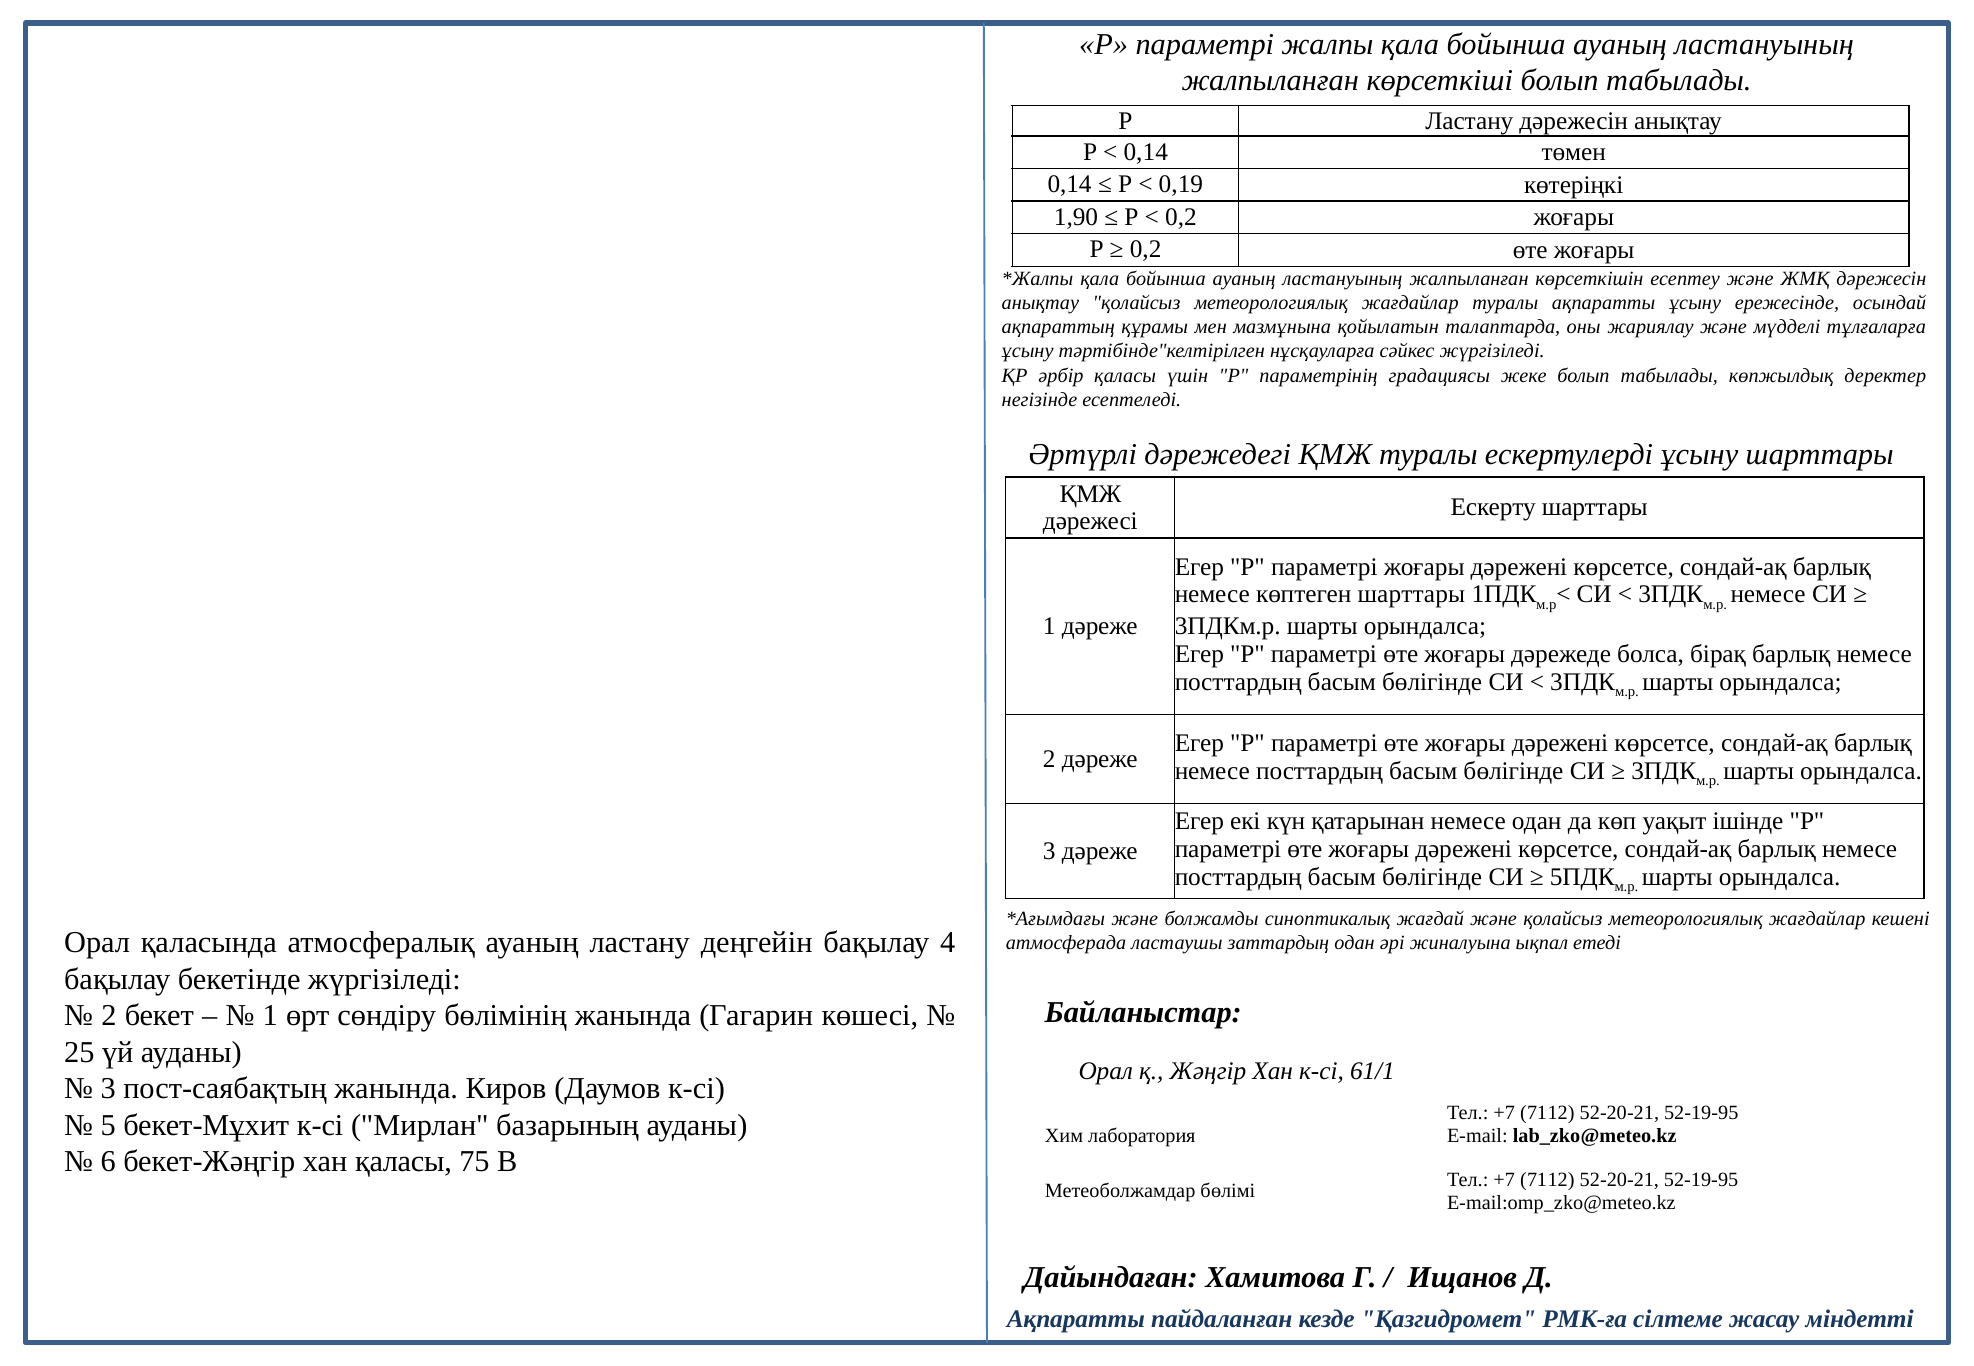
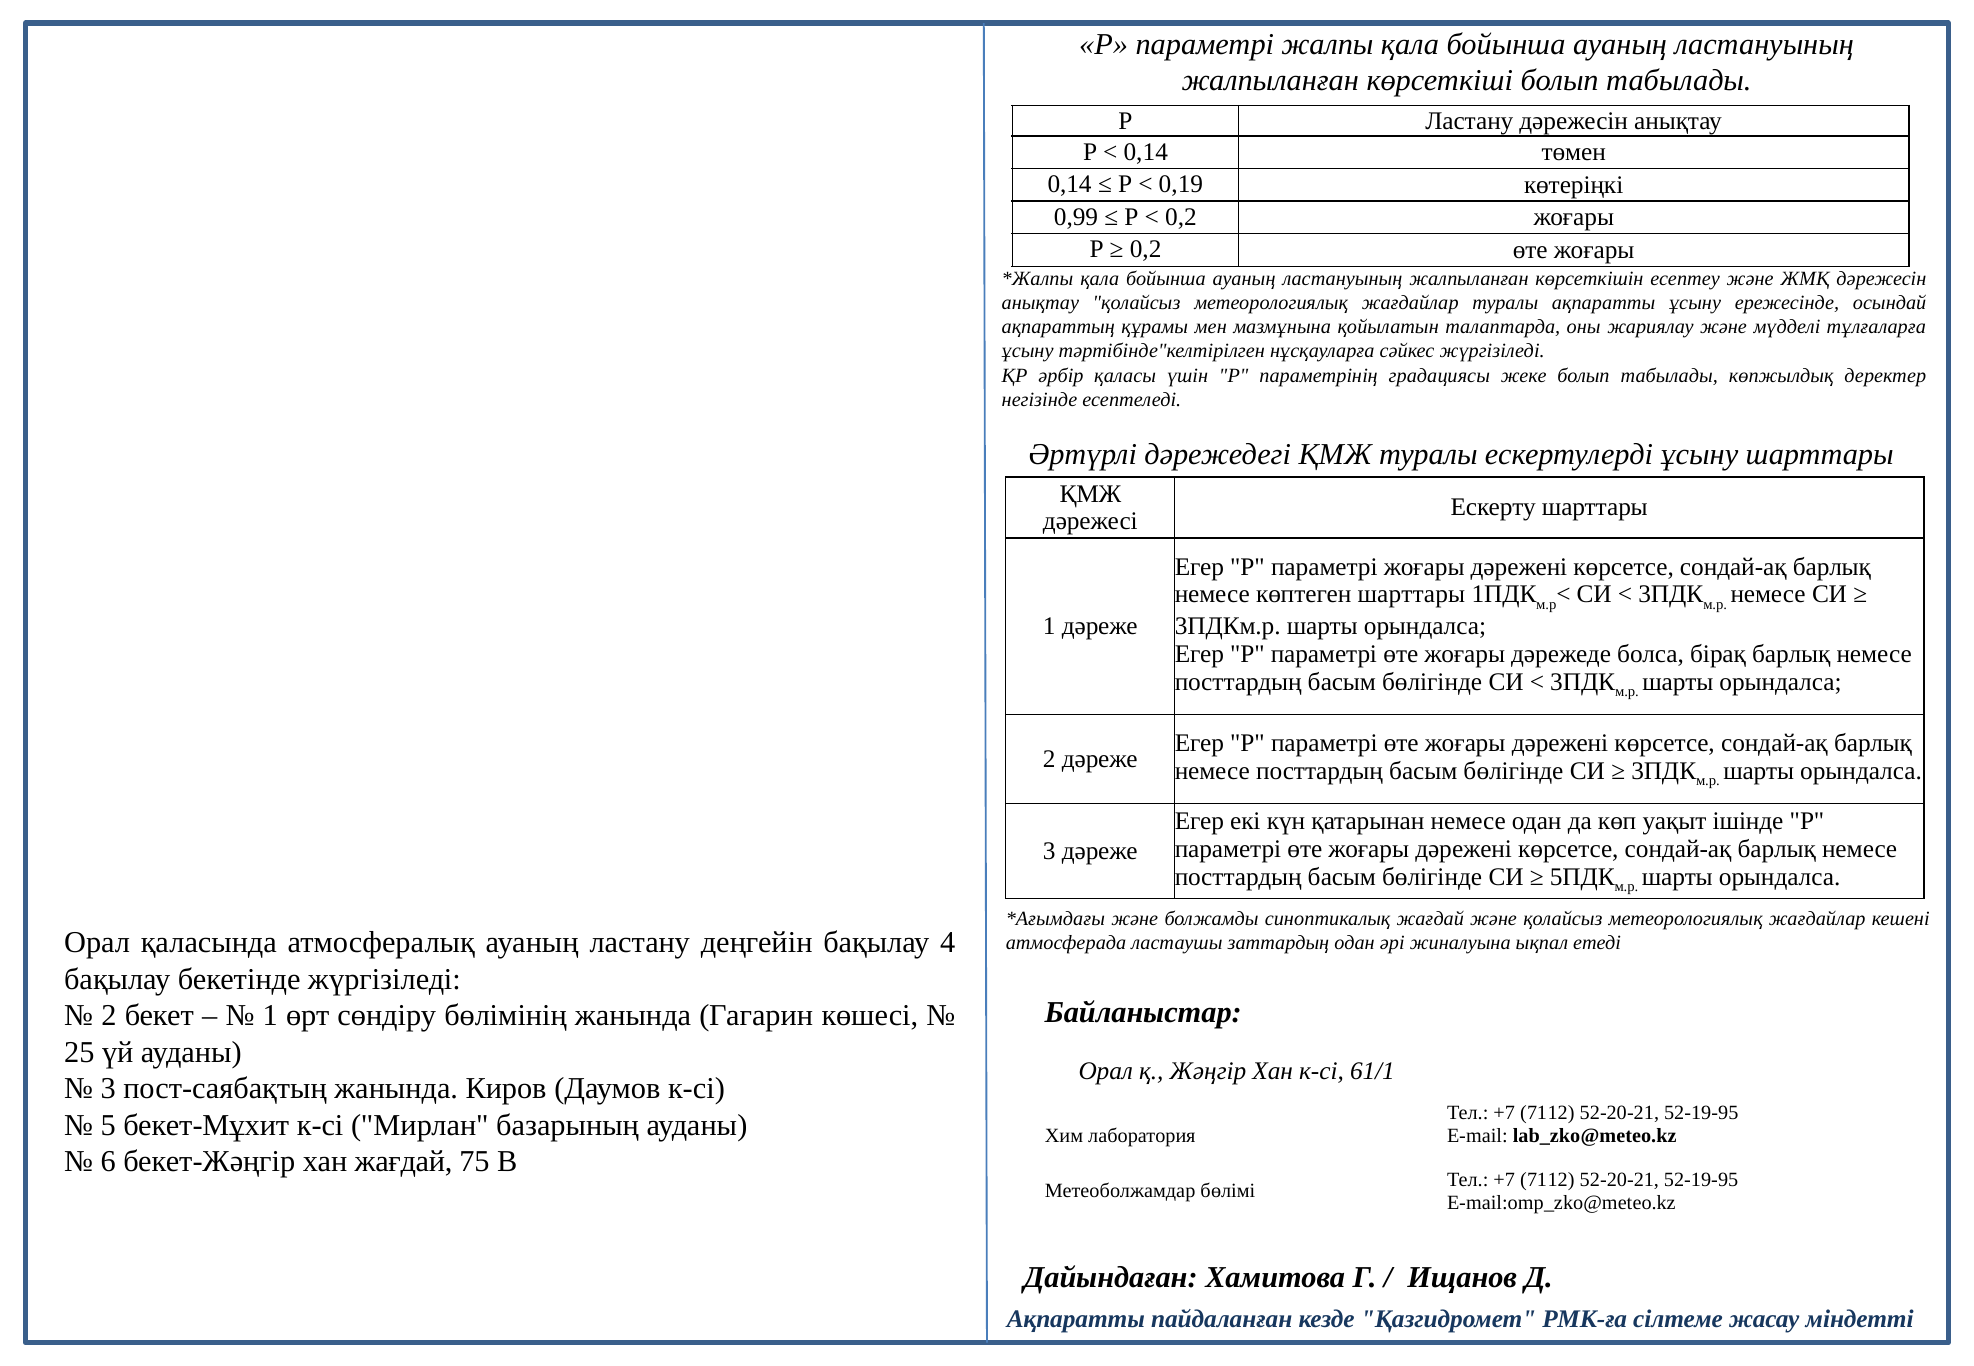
1,90: 1,90 -> 0,99 (1076, 217)
хан қаласы: қаласы -> жағдай (404, 1162)
